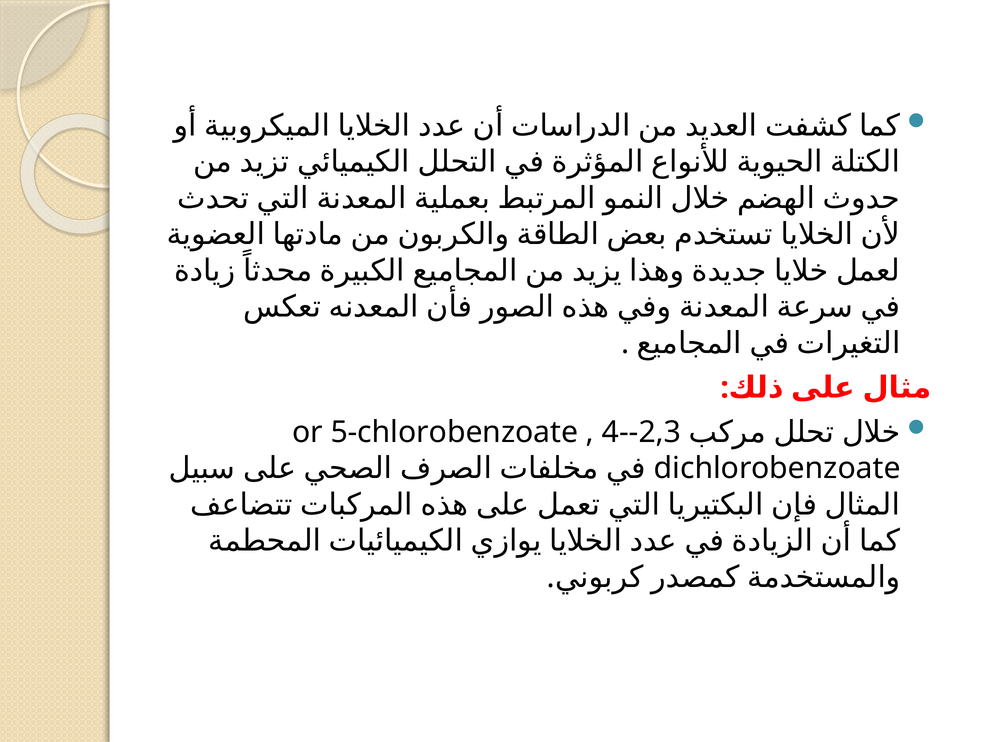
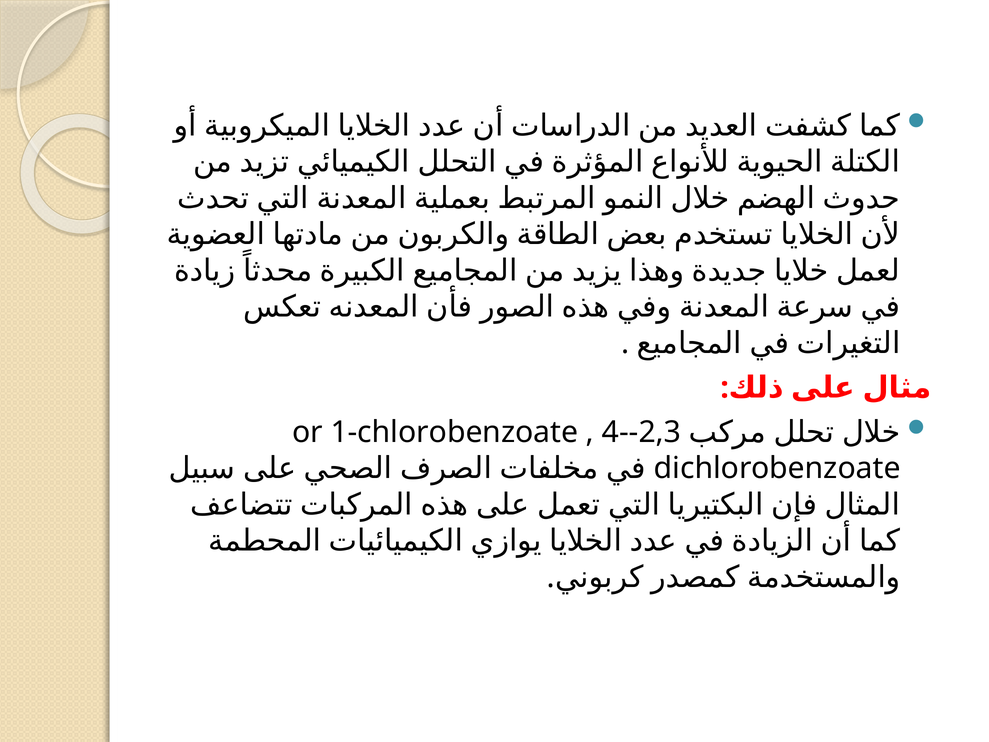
5-chlorobenzoate: 5-chlorobenzoate -> 1-chlorobenzoate (454, 432)
